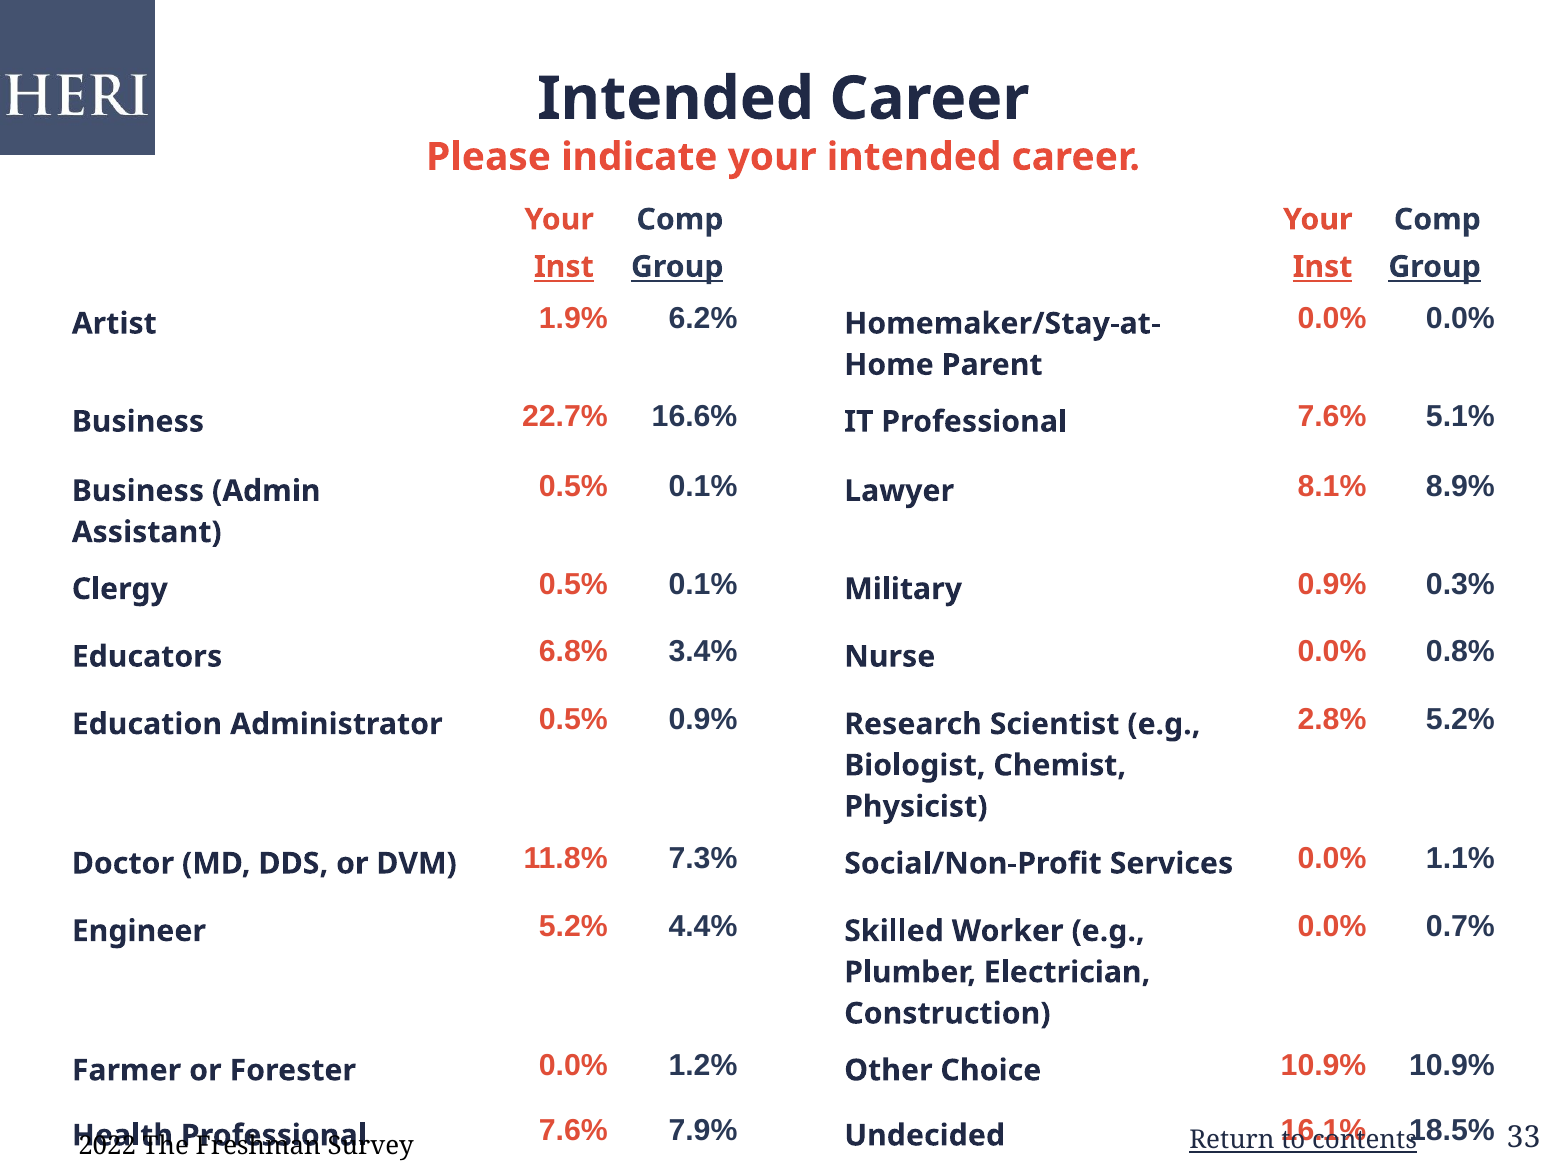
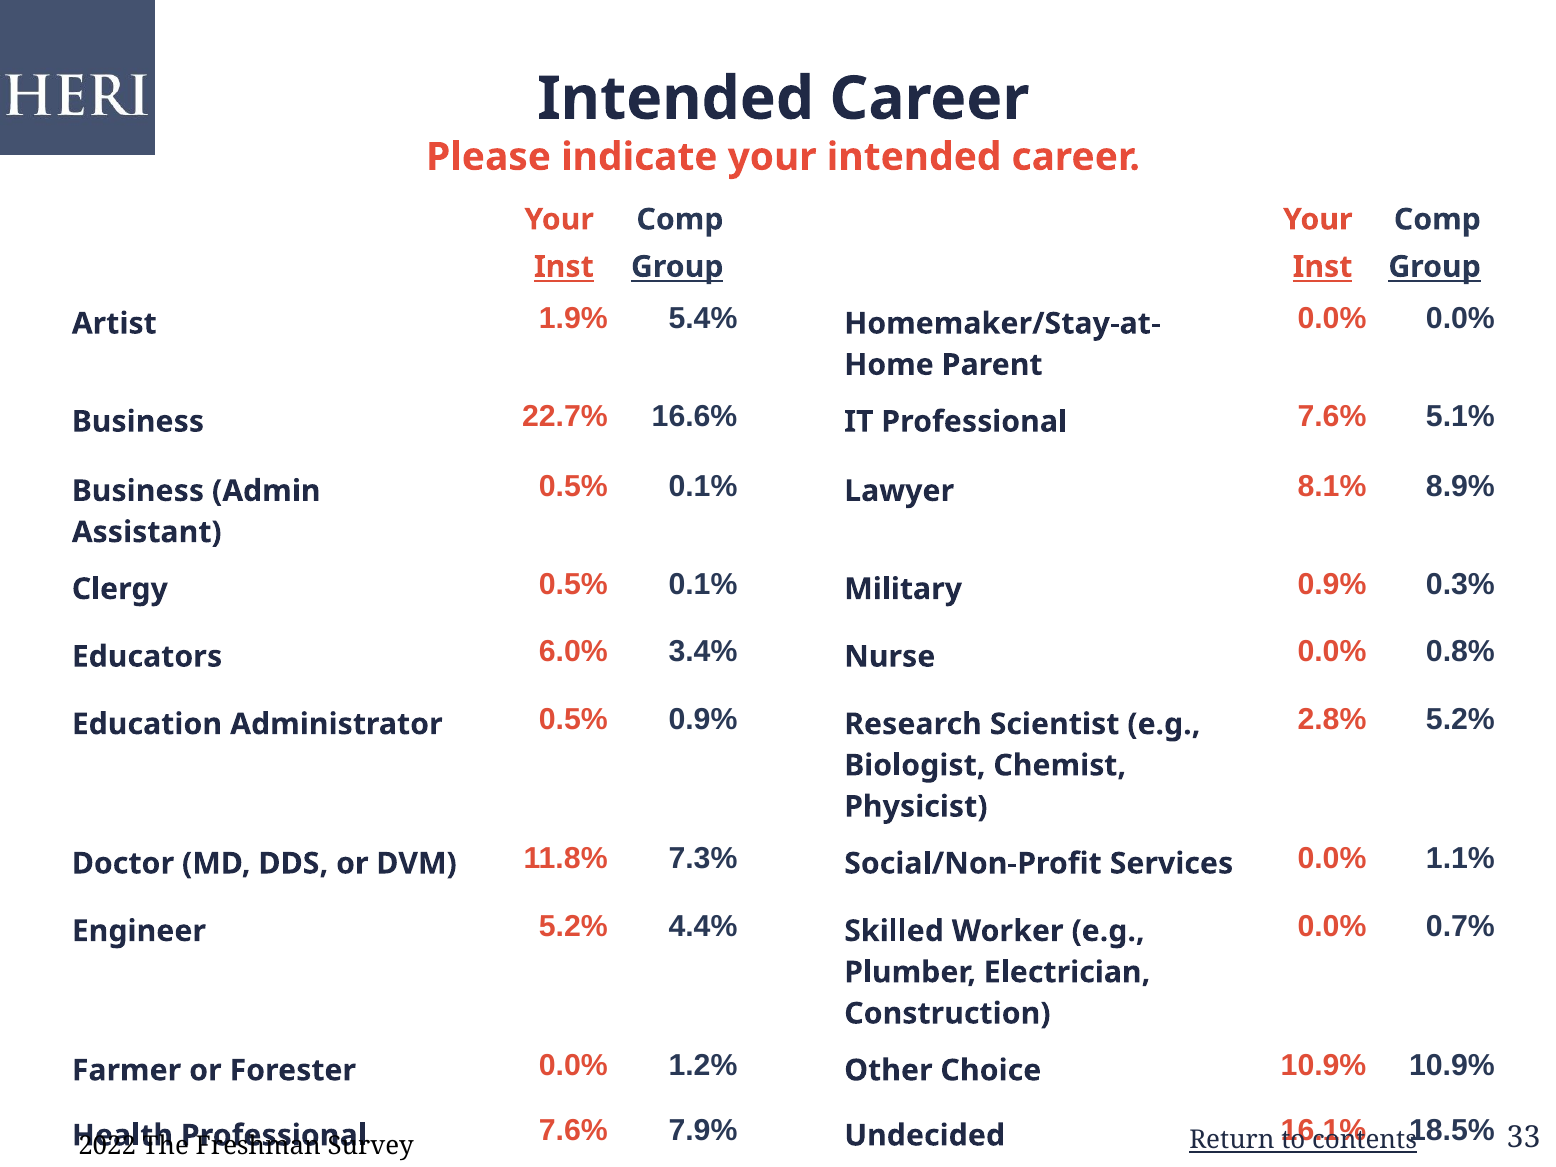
6.2%: 6.2% -> 5.4% (703, 319)
6.8%: 6.8% -> 6.0% (573, 652)
